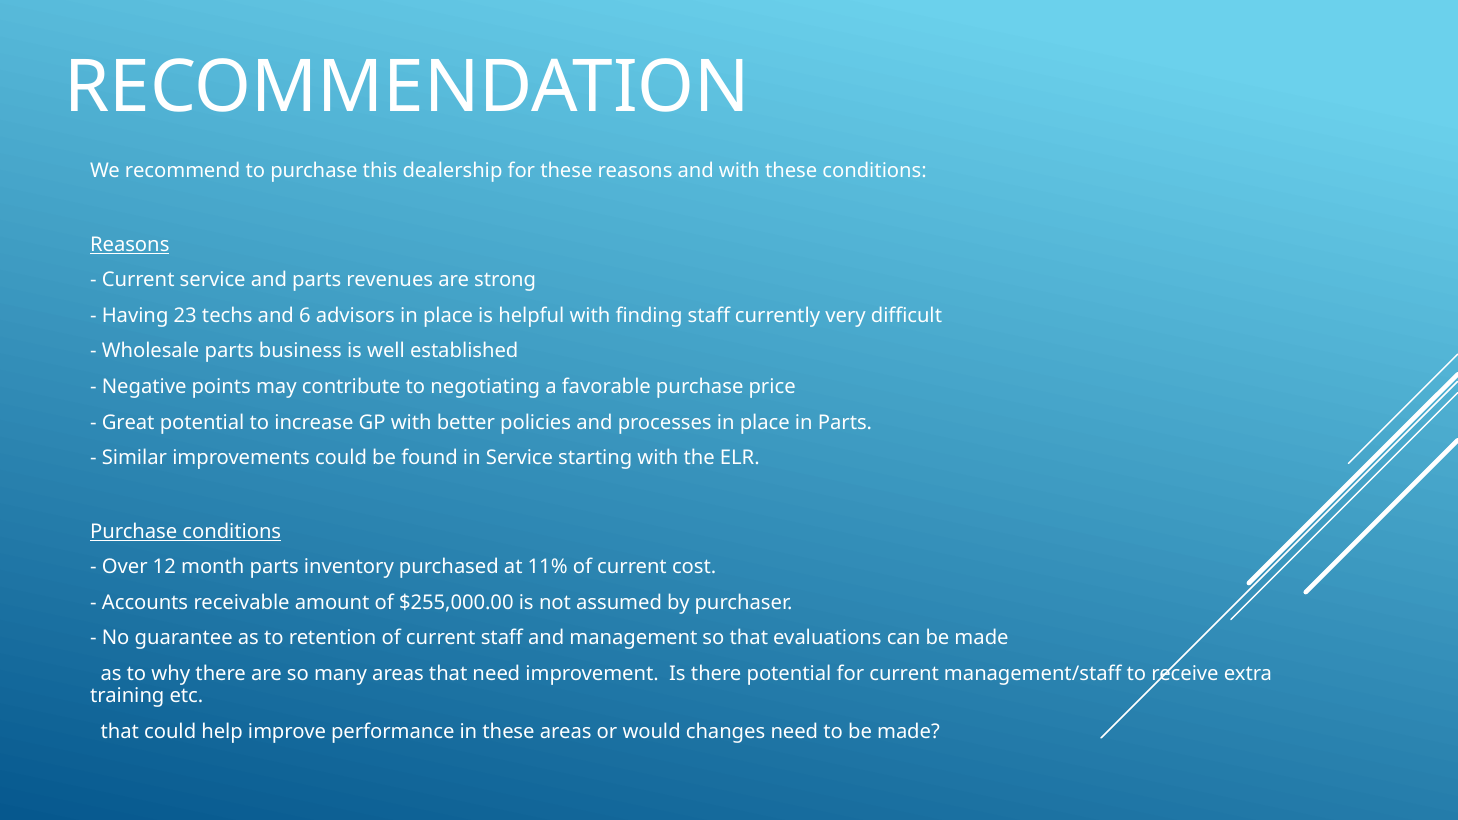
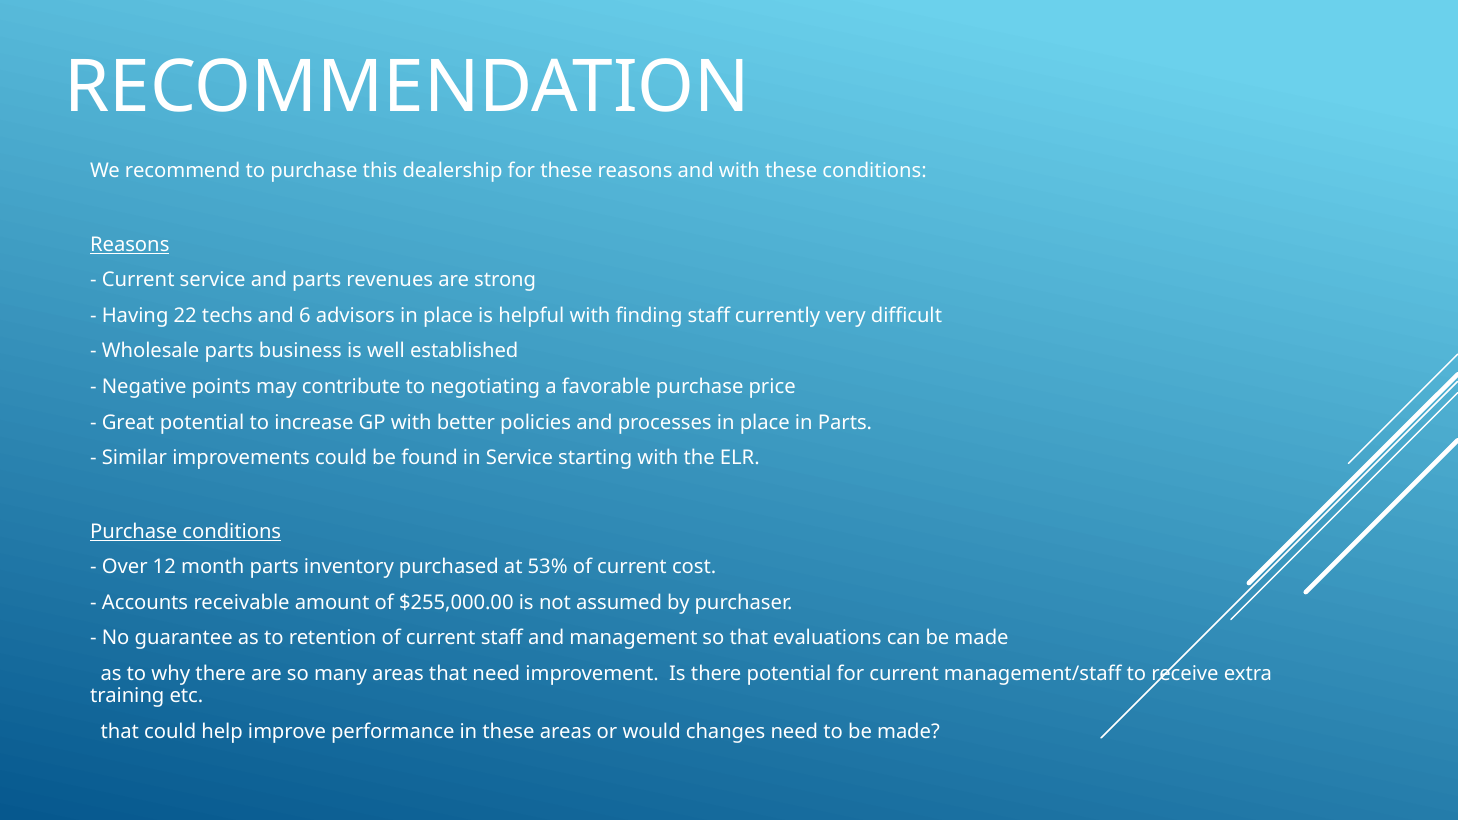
23: 23 -> 22 (185, 316)
11%: 11% -> 53% (548, 567)
